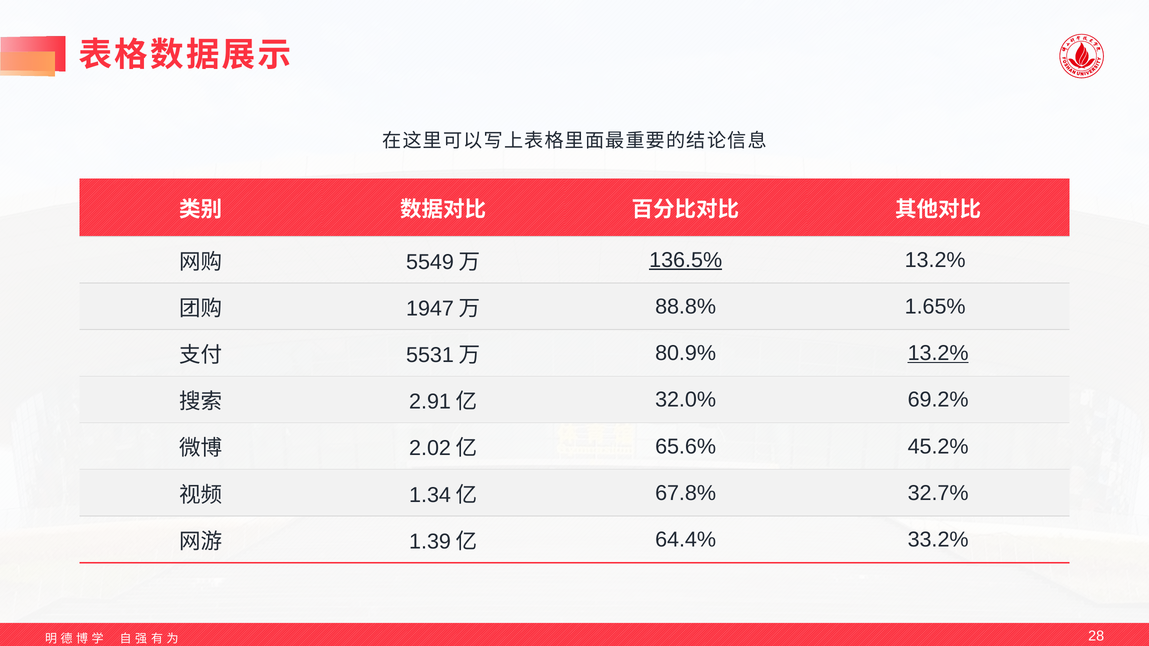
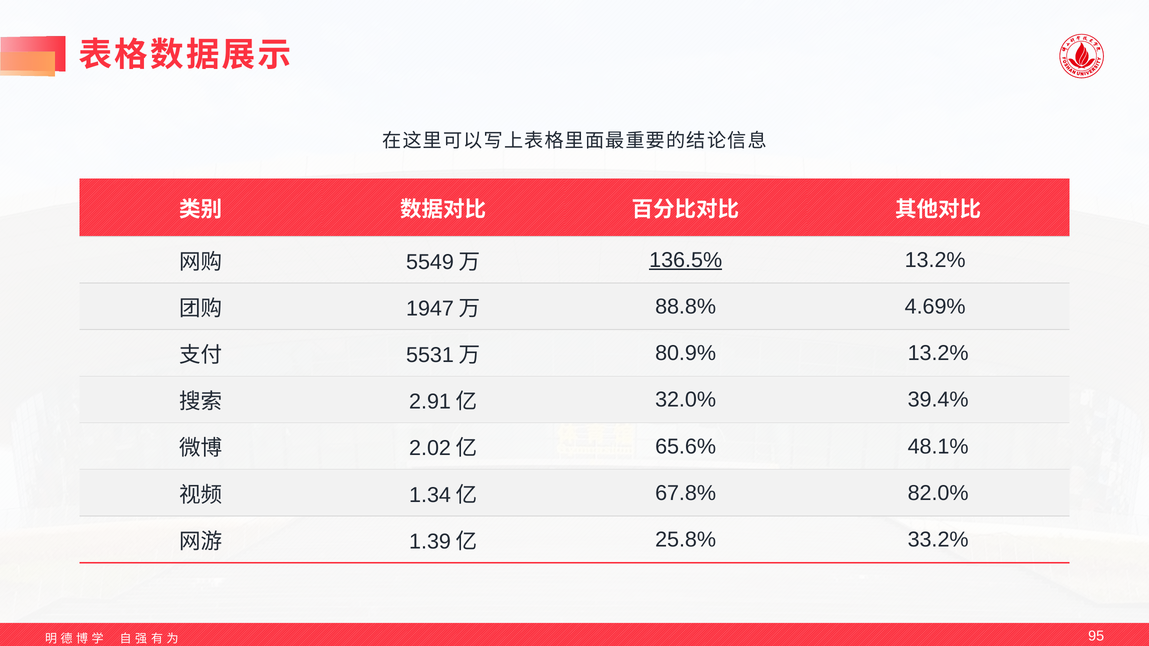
1.65%: 1.65% -> 4.69% (935, 307)
13.2% underline: present -> none (938, 353)
69.2%: 69.2% -> 39.4% (938, 400)
45.2%: 45.2% -> 48.1% (938, 447)
32.7%: 32.7% -> 82.0% (938, 493)
64.4%: 64.4% -> 25.8% (686, 540)
28: 28 -> 95 (1096, 636)
